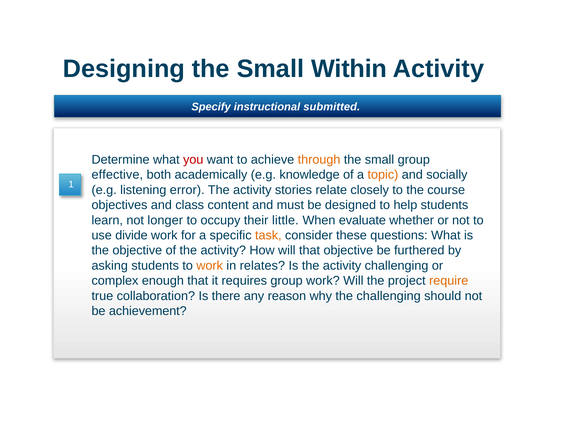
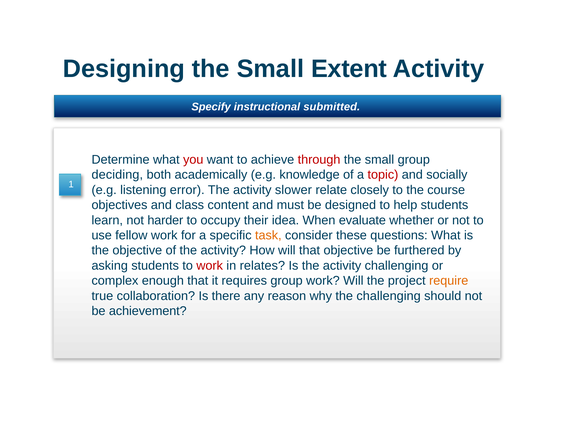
Within: Within -> Extent (349, 69)
through colour: orange -> red (319, 160)
effective: effective -> deciding (117, 175)
topic colour: orange -> red (383, 175)
stories: stories -> slower (293, 190)
longer: longer -> harder (165, 220)
little: little -> idea (285, 220)
divide: divide -> fellow (131, 235)
work colour: orange -> red (210, 266)
